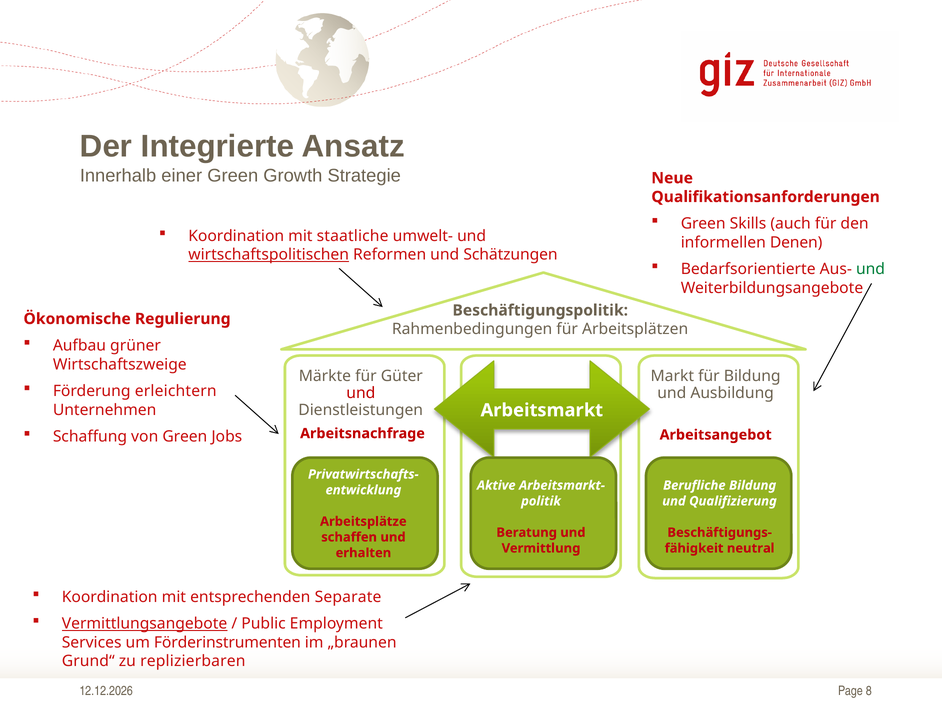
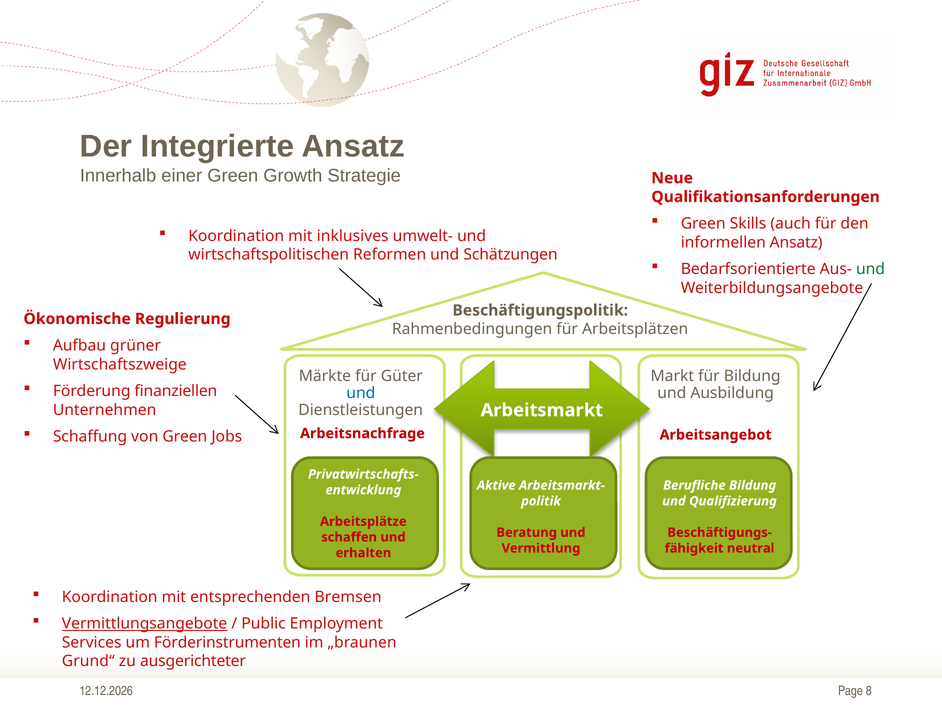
staatliche: staatliche -> inklusives (353, 236)
informellen Denen: Denen -> Ansatz (796, 243)
wirtschaftspolitischen underline: present -> none (269, 255)
erleichtern: erleichtern -> finanziellen (176, 391)
und colour: red -> blue (361, 394)
Separate: Separate -> Bremsen (348, 597)
replizierbaren: replizierbaren -> ausgerichteter (193, 662)
